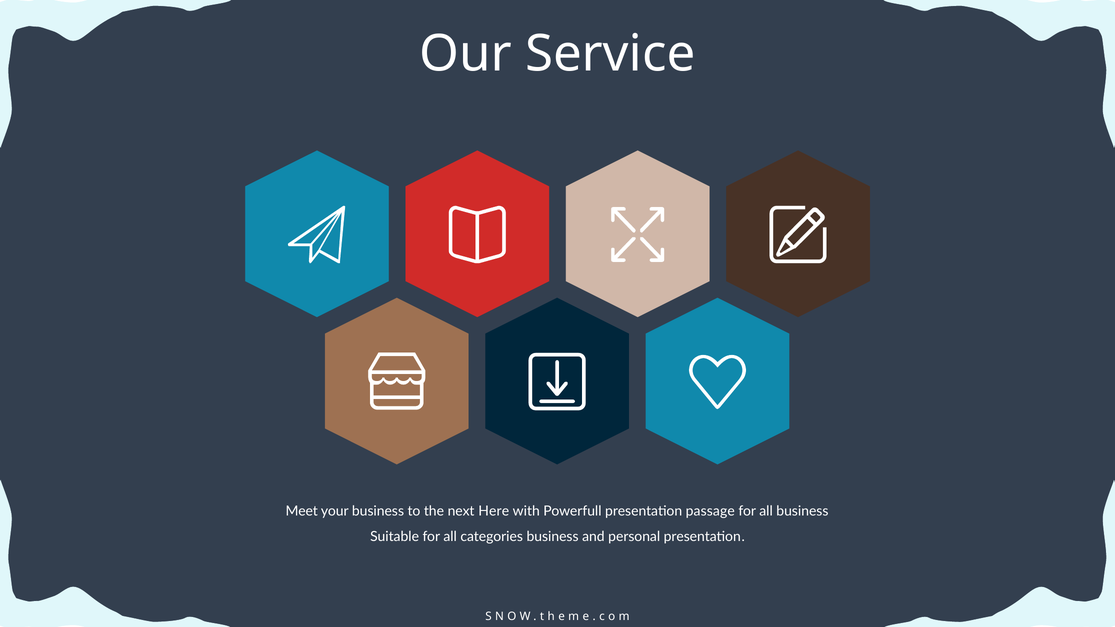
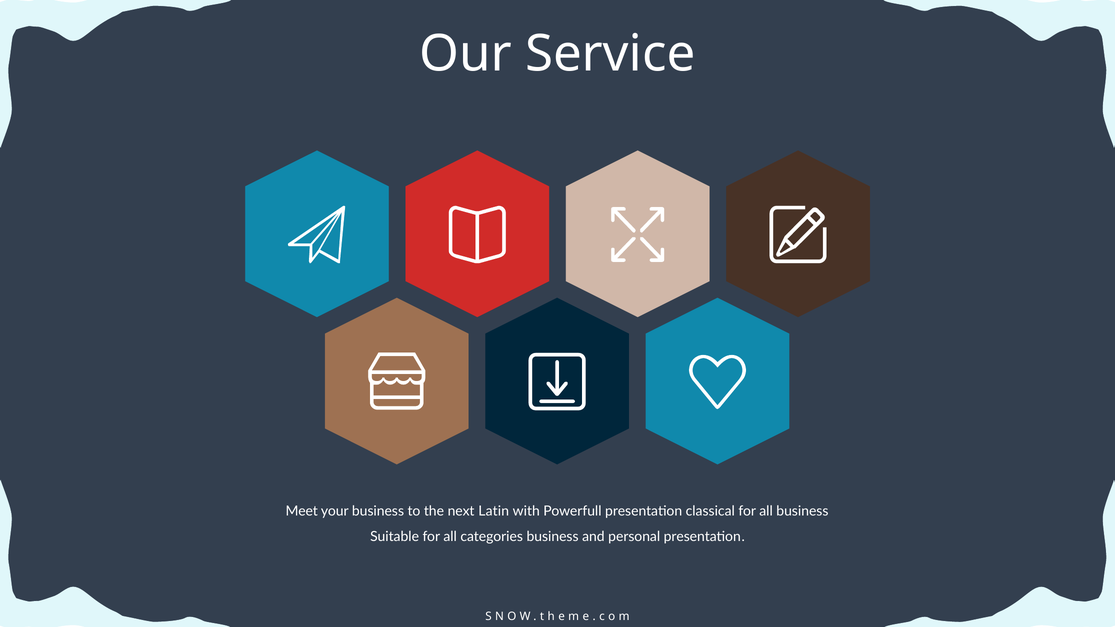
Here: Here -> Latin (494, 512)
passage: passage -> classical (710, 512)
